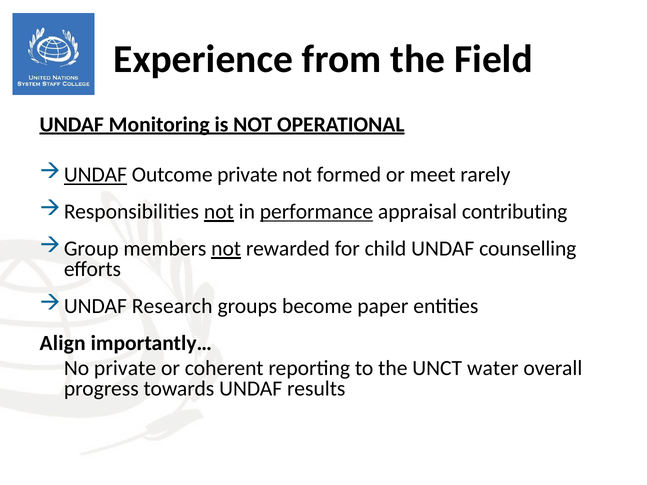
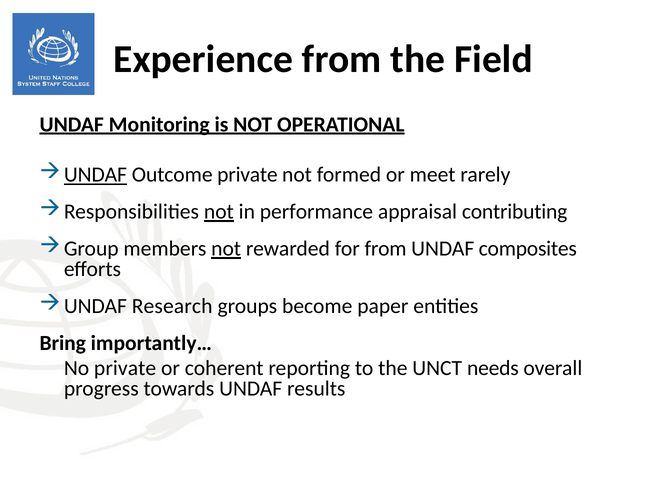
performance underline: present -> none (316, 212)
for child: child -> from (386, 249)
counselling: counselling -> composites (528, 249)
Align: Align -> Bring (63, 343)
water: water -> needs (493, 368)
